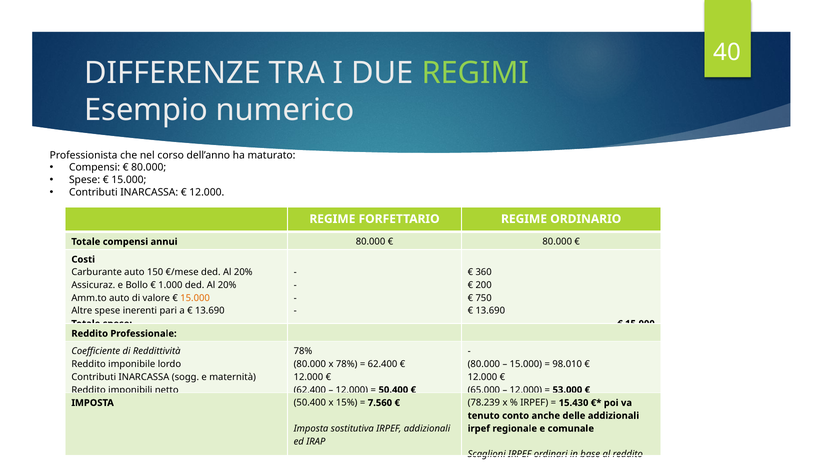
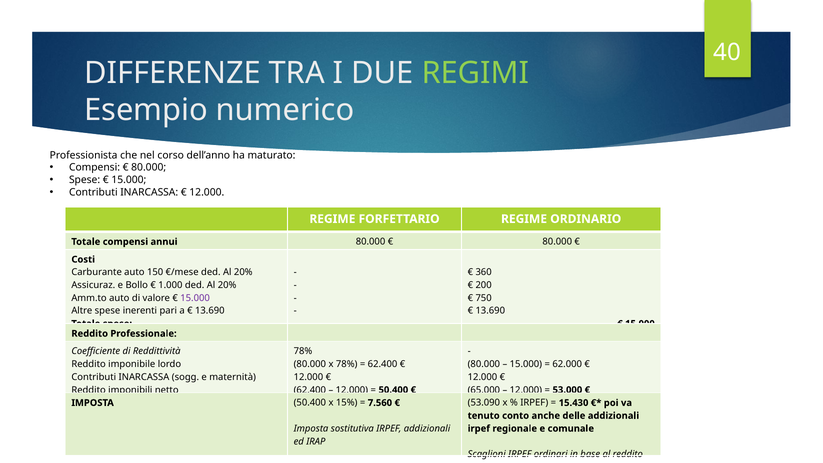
15.000 colour: orange -> purple (195, 298)
98.010: 98.010 -> 62.000 (567, 364)
78.239: 78.239 -> 53.090 (484, 403)
